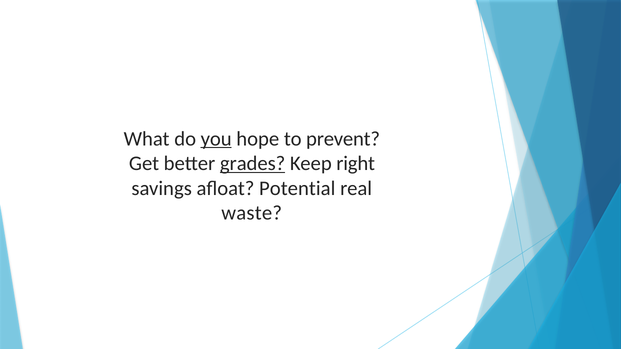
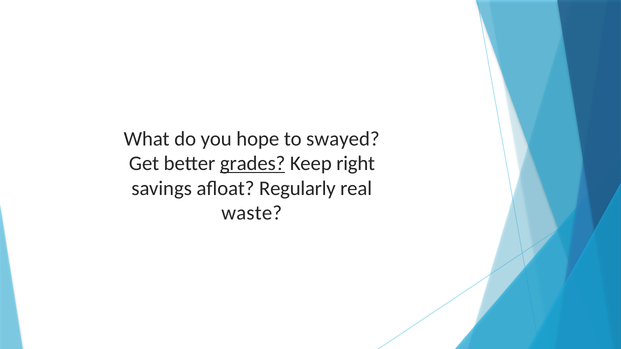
you underline: present -> none (216, 139)
prevent: prevent -> swayed (343, 139)
Potential: Potential -> Regularly (297, 189)
